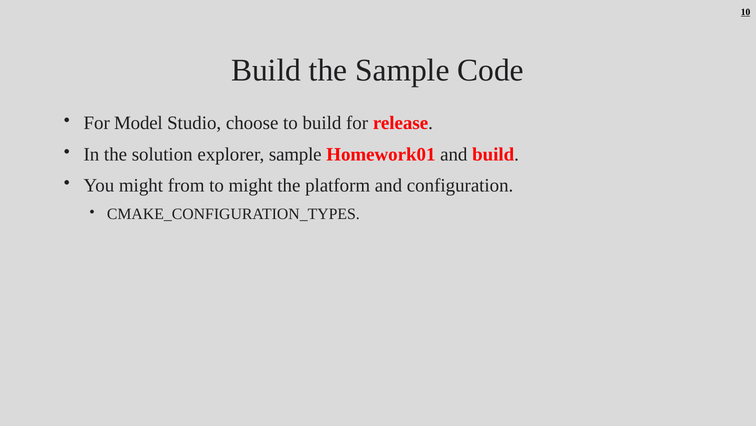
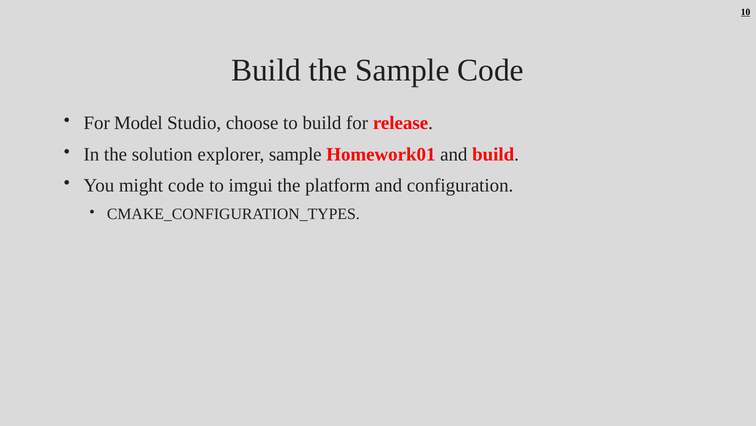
might from: from -> code (186, 185)
to might: might -> imgui (251, 185)
